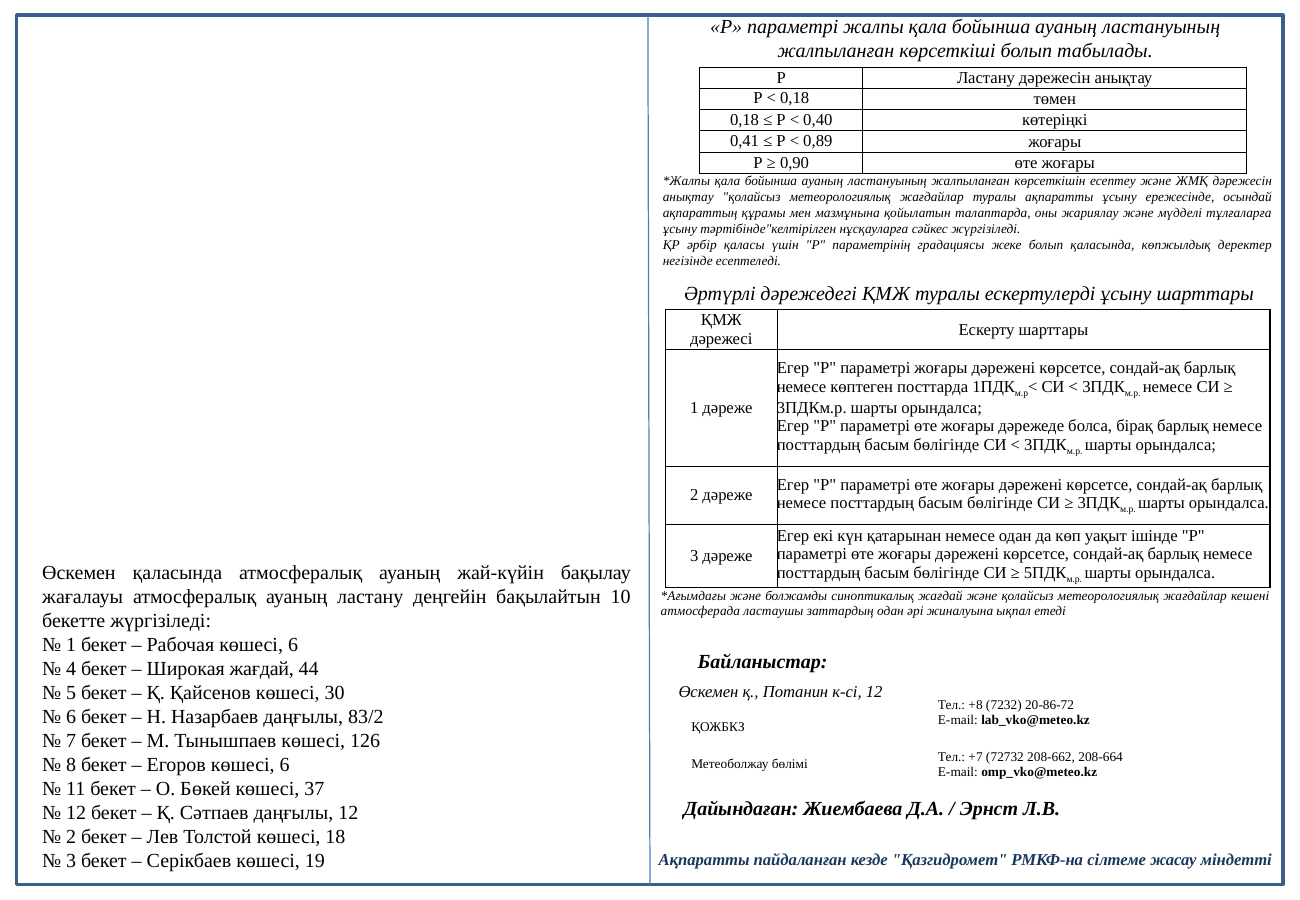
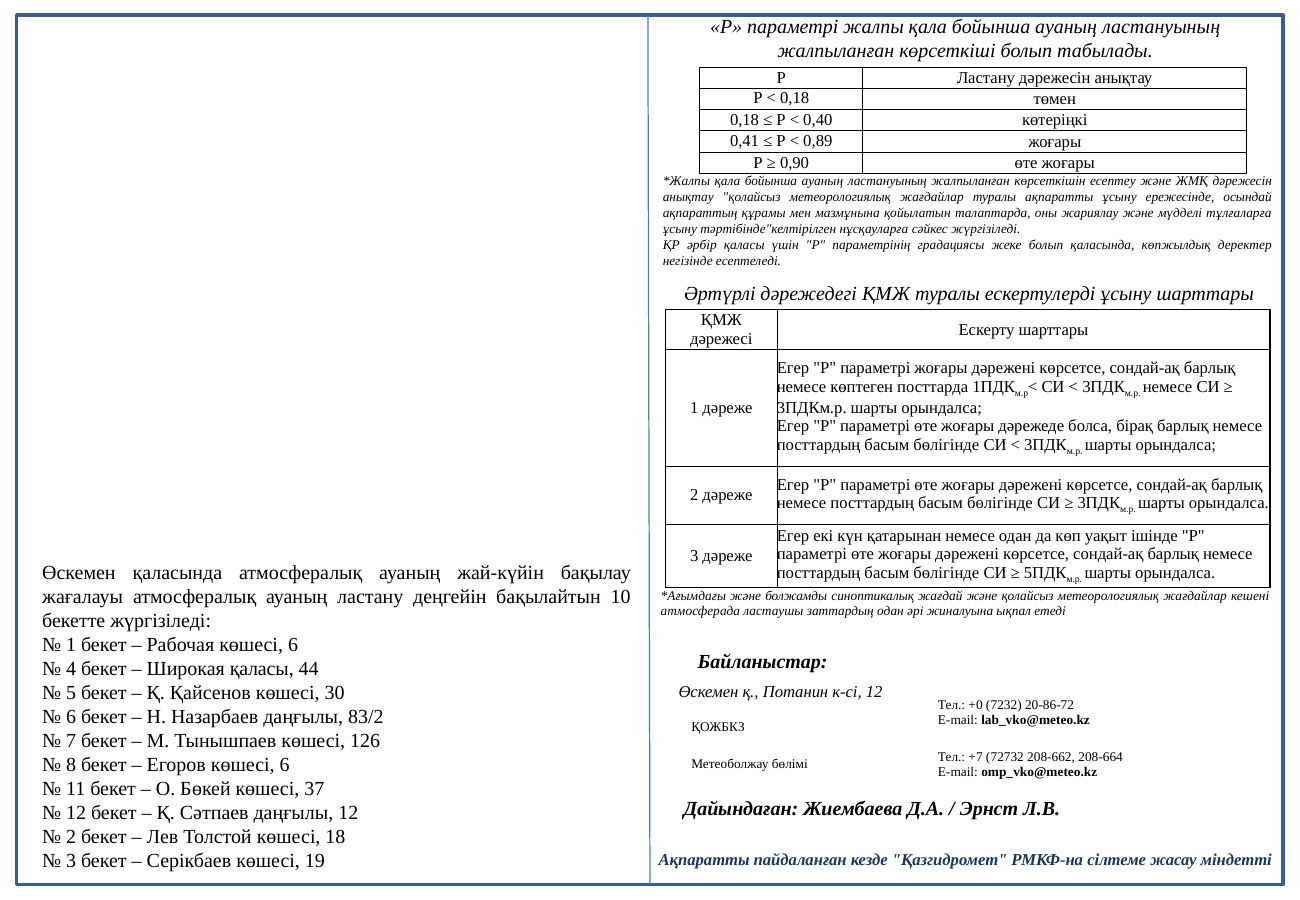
Широкая жағдай: жағдай -> қаласы (262, 669)
+8: +8 -> +0 (976, 705)
